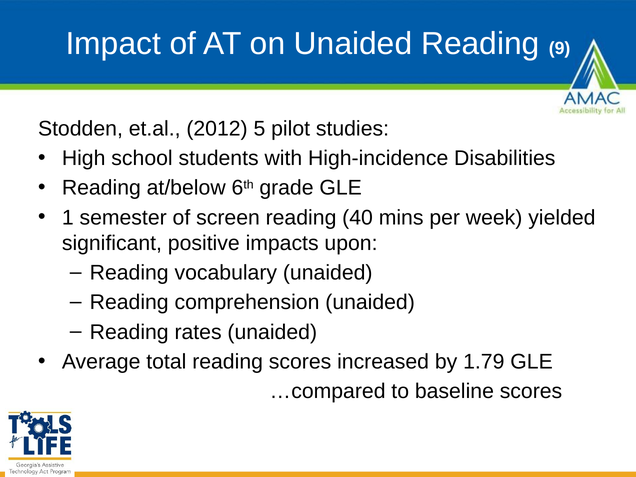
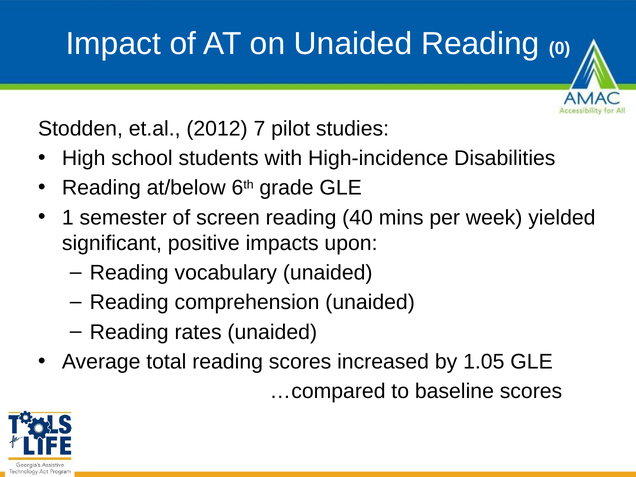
9: 9 -> 0 (560, 48)
5: 5 -> 7 (259, 129)
1.79: 1.79 -> 1.05 (484, 362)
